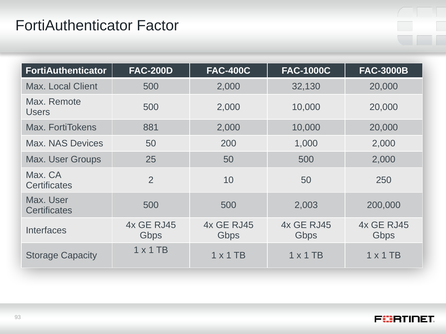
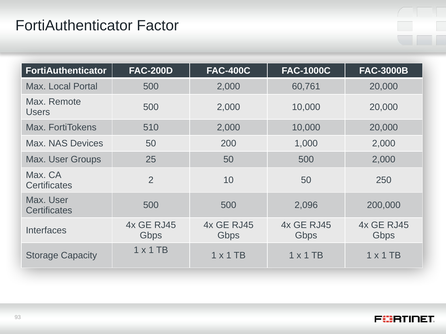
Client: Client -> Portal (85, 87)
32,130: 32,130 -> 60,761 (306, 87)
881: 881 -> 510 (151, 128)
2,003: 2,003 -> 2,096 (306, 206)
